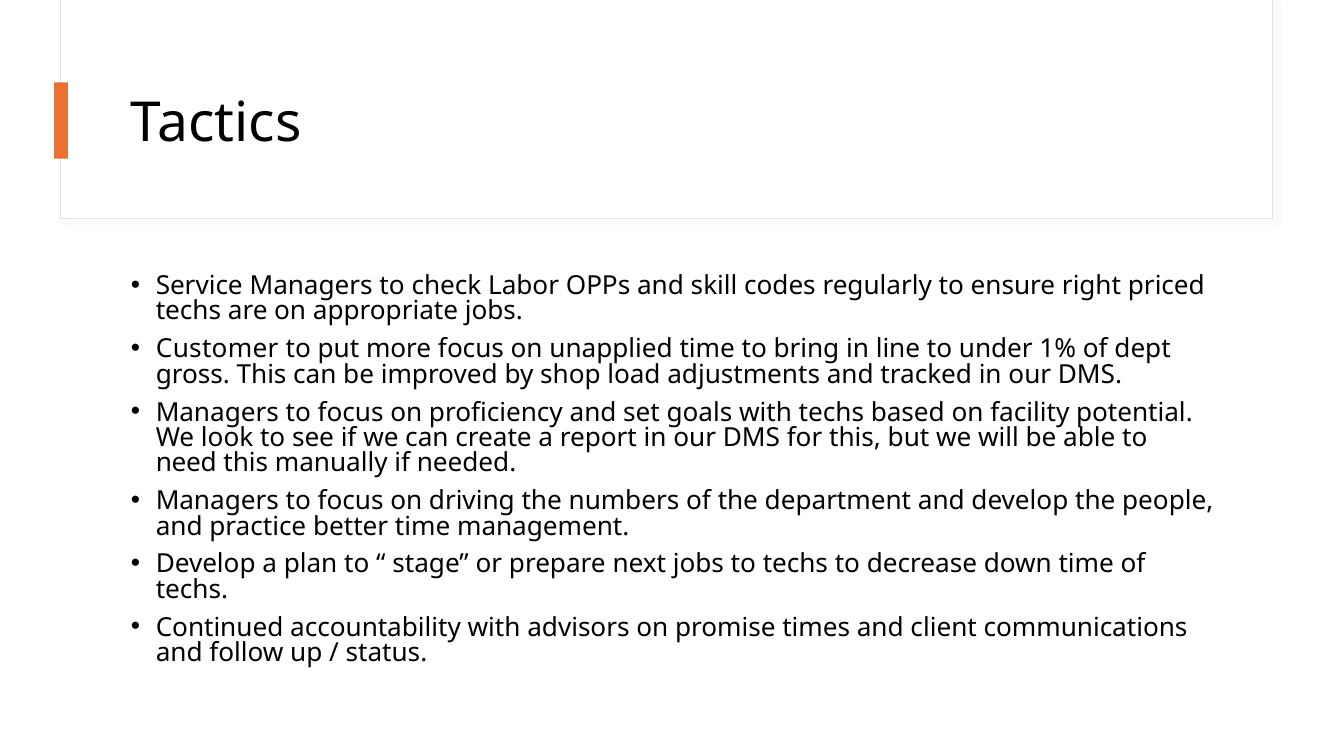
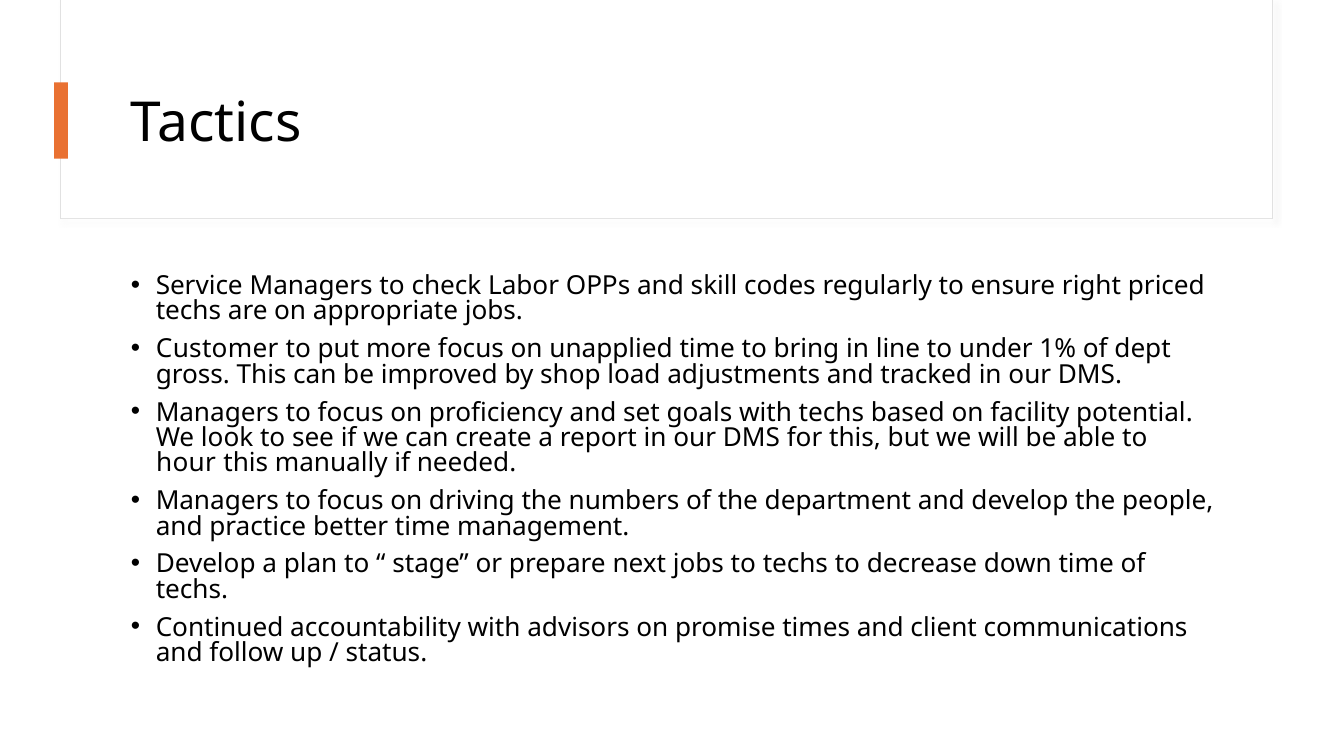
need: need -> hour (186, 463)
